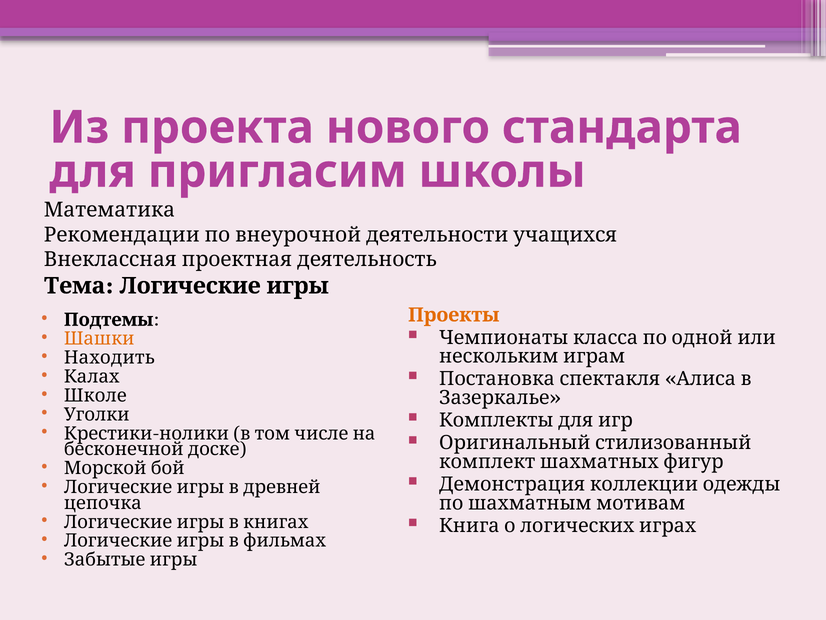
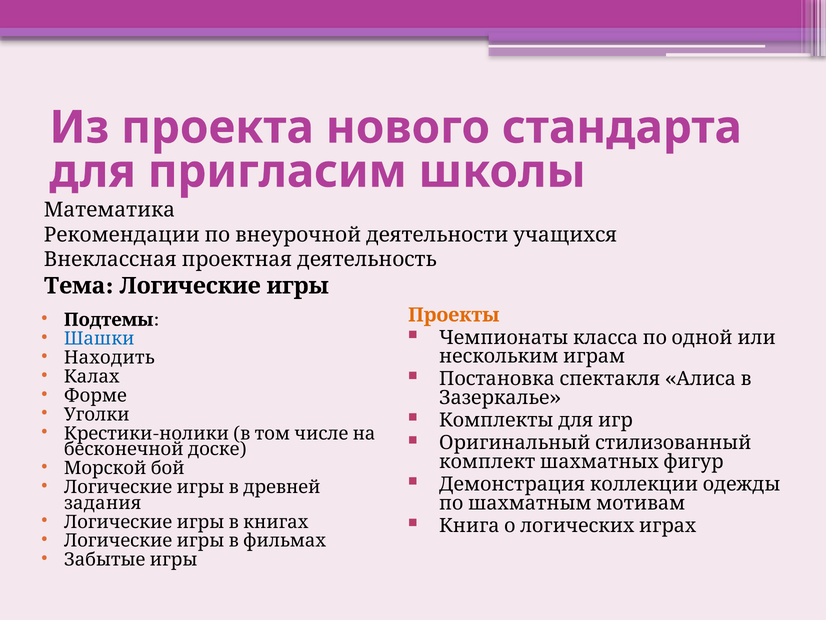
Шашки colour: orange -> blue (99, 338)
Школе: Школе -> Форме (95, 395)
цепочка: цепочка -> задания (103, 503)
